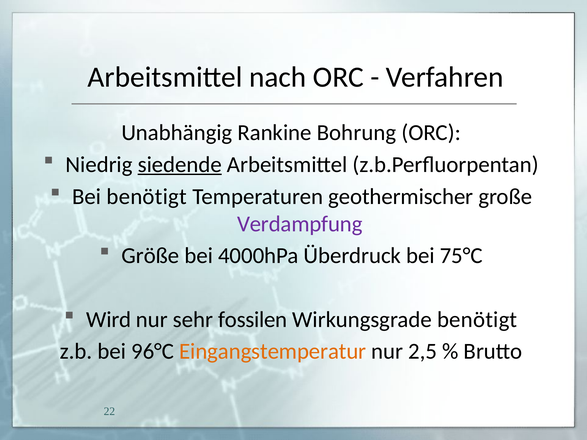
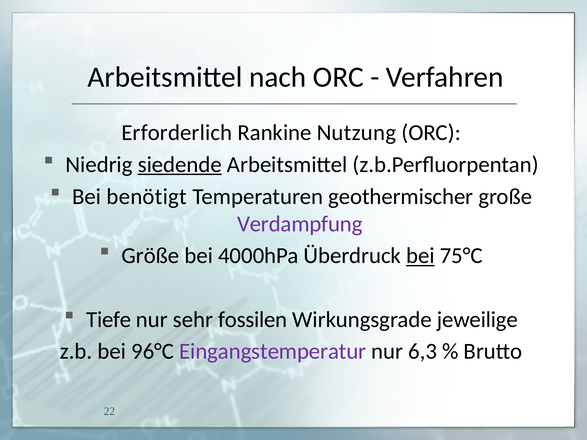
Unabhängig: Unabhängig -> Erforderlich (177, 133)
Bohrung: Bohrung -> Nutzung (356, 133)
bei underline: none -> present (420, 256)
Wird: Wird -> Tiefe (109, 320)
Wirkungsgrade benötigt: benötigt -> jeweilige (477, 320)
Eingangstemperatur colour: orange -> purple (273, 352)
2,5: 2,5 -> 6,3 (423, 352)
